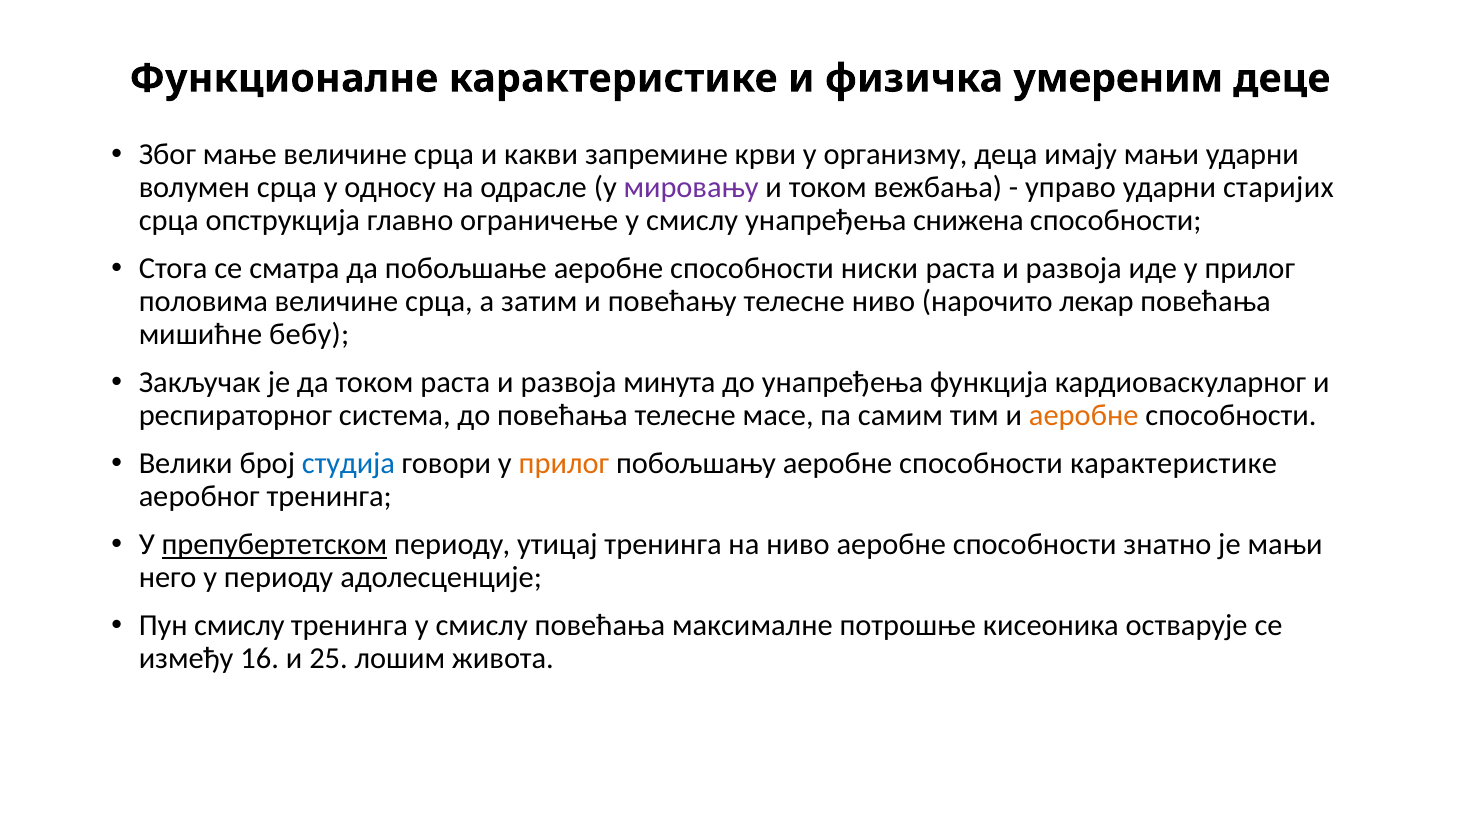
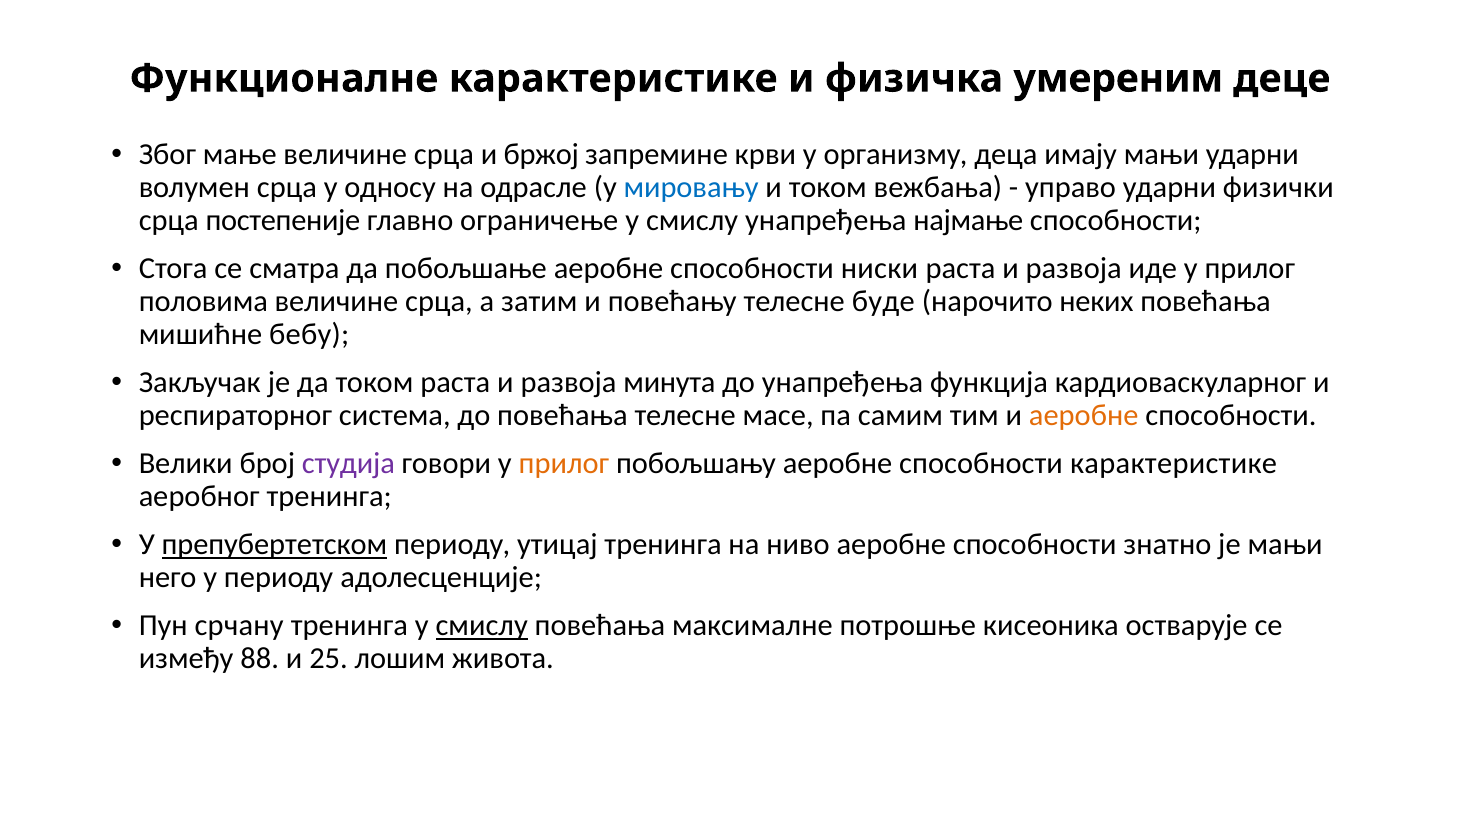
какви: какви -> бржој (541, 154)
мировању colour: purple -> blue (691, 187)
старијих: старијих -> физички (1278, 187)
опструкција: опструкција -> постепеније (283, 220)
снижена: снижена -> најмање (968, 220)
телесне ниво: ниво -> буде (883, 301)
лекар: лекар -> неких (1097, 301)
студија colour: blue -> purple (348, 463)
Пун смислу: смислу -> срчану (239, 625)
смислу underline: none -> present (482, 625)
16: 16 -> 88 (260, 658)
